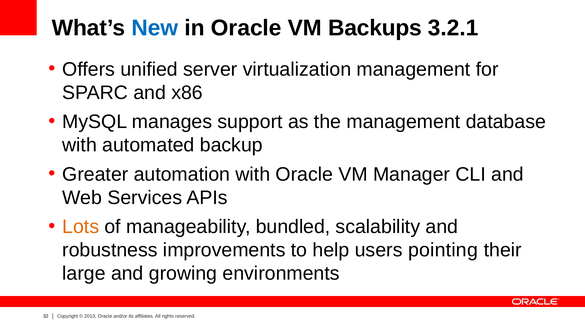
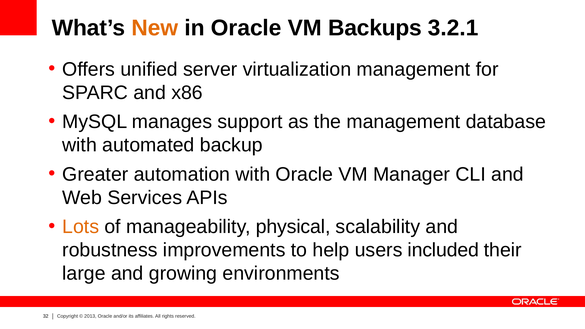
New colour: blue -> orange (155, 28)
bundled: bundled -> physical (293, 227)
pointing: pointing -> included (443, 250)
